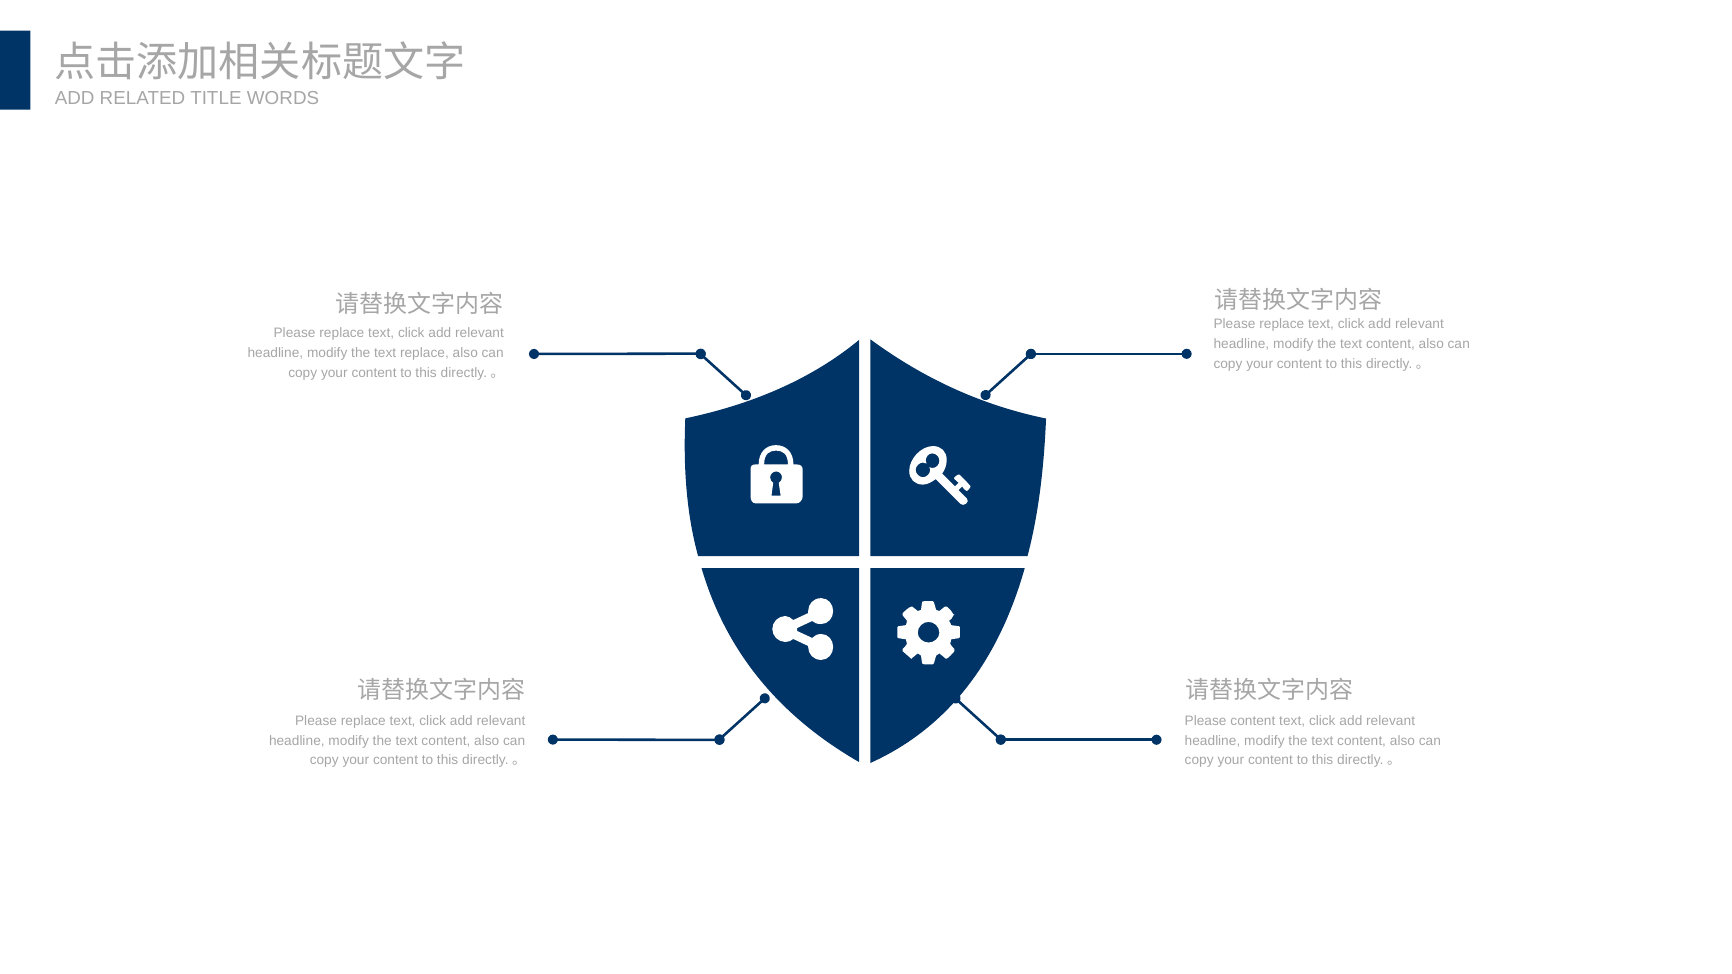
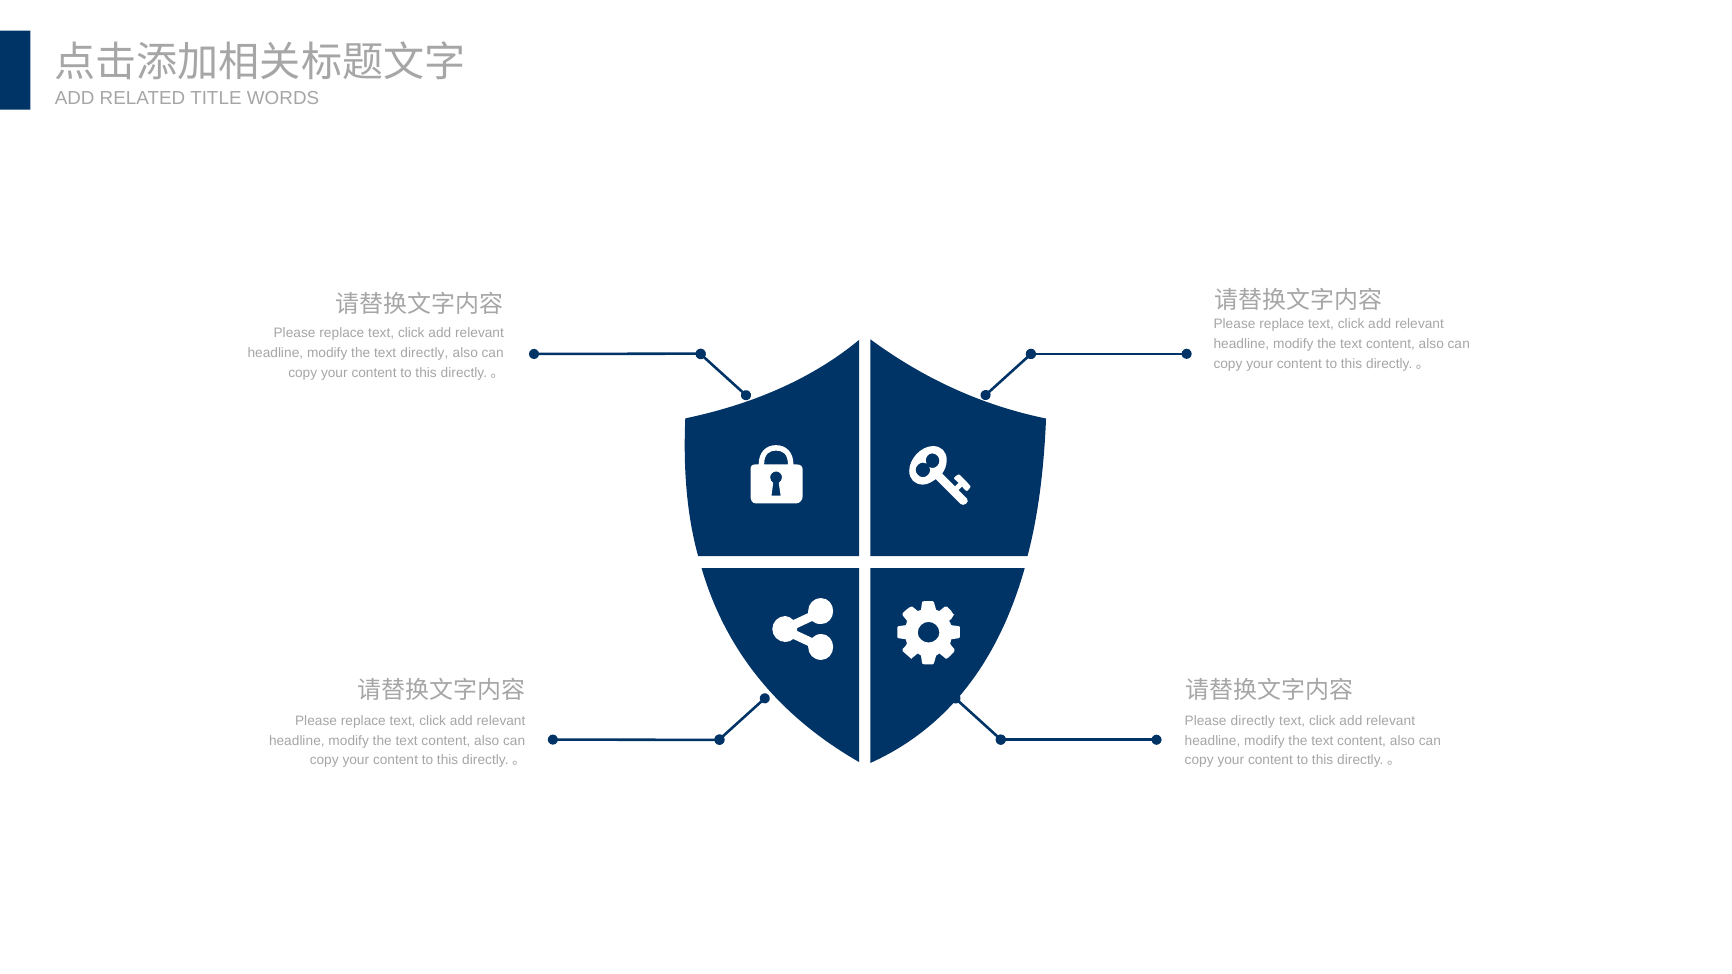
text replace: replace -> directly (424, 353)
Please content: content -> directly (1253, 721)
